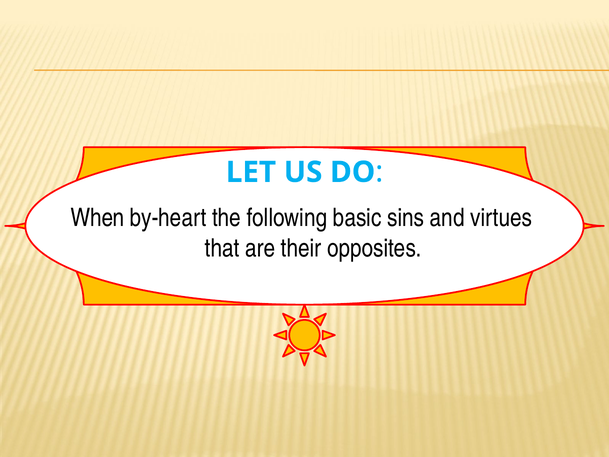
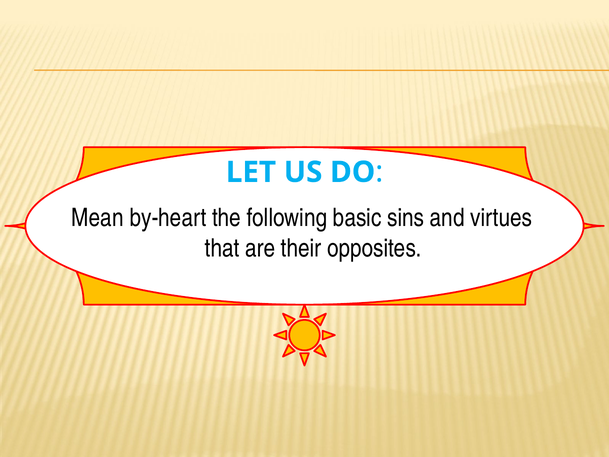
When: When -> Mean (97, 218)
